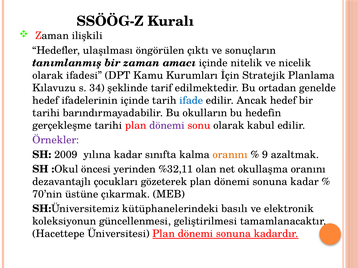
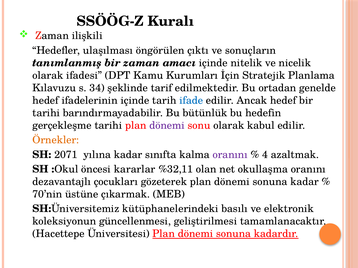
okulların: okulların -> bütünlük (205, 113)
Örnekler colour: purple -> orange (56, 140)
2009: 2009 -> 2071 (66, 155)
oranını colour: orange -> purple (230, 155)
9: 9 -> 4 (265, 155)
yerinden: yerinden -> kararlar (135, 170)
